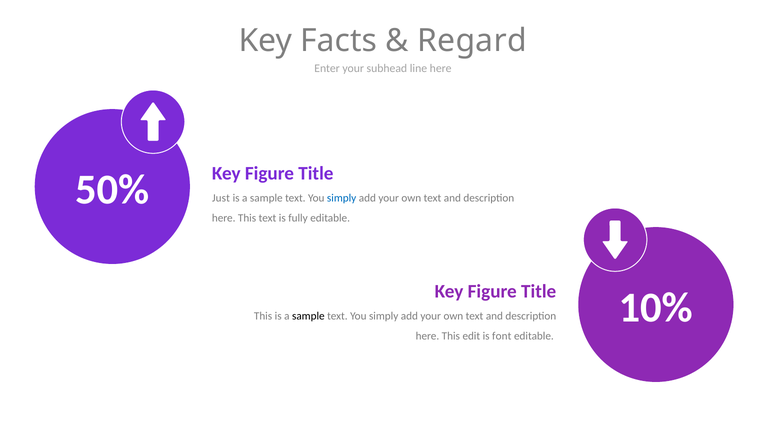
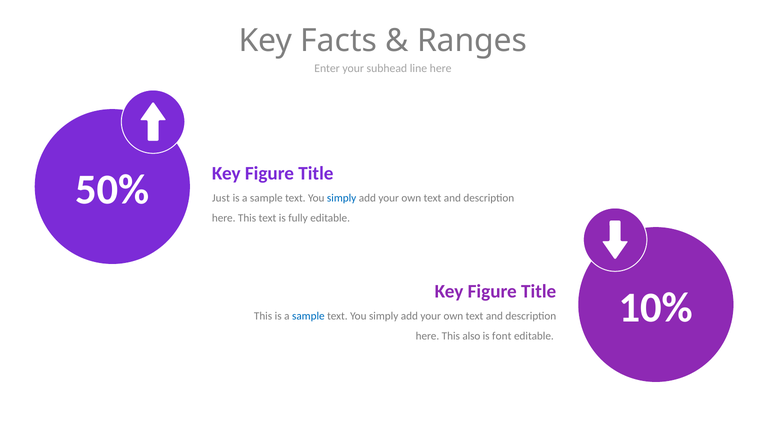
Regard: Regard -> Ranges (472, 41)
sample colour: black -> blue (308, 316)
edit: edit -> also (471, 336)
